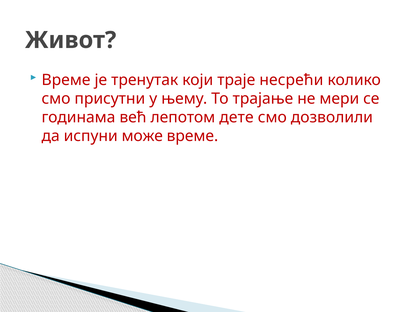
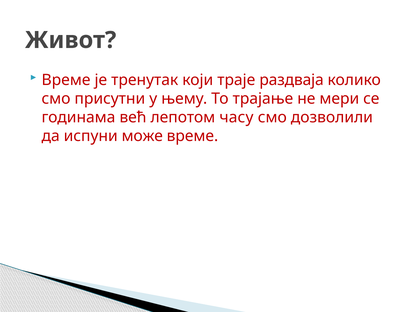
несрећи: несрећи -> раздваја (292, 80)
дете: дете -> часу (236, 117)
